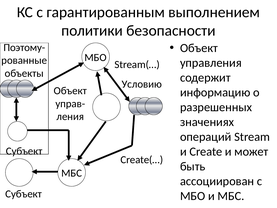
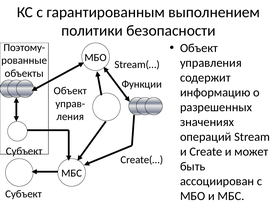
Условию: Условию -> Функции (142, 84)
